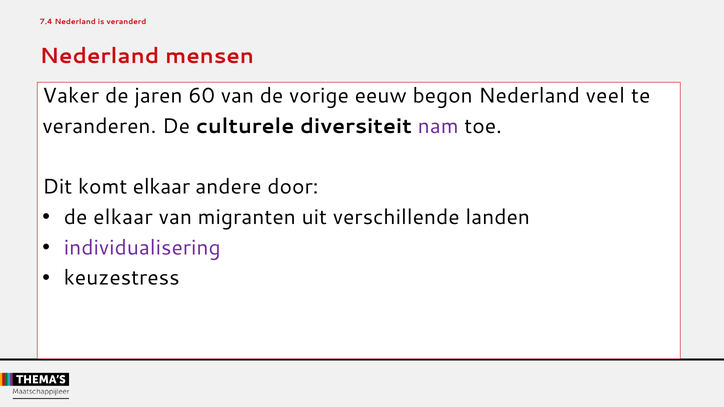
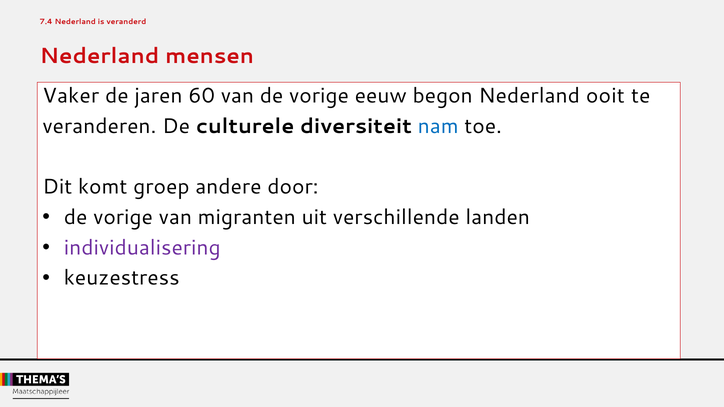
veel: veel -> ooit (605, 96)
nam colour: purple -> blue (438, 126)
komt elkaar: elkaar -> groep (161, 187)
elkaar: elkaar -> vorige (123, 217)
